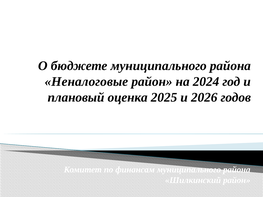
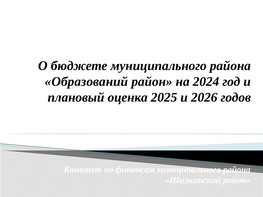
Неналоговые: Неналоговые -> Образований (86, 82)
